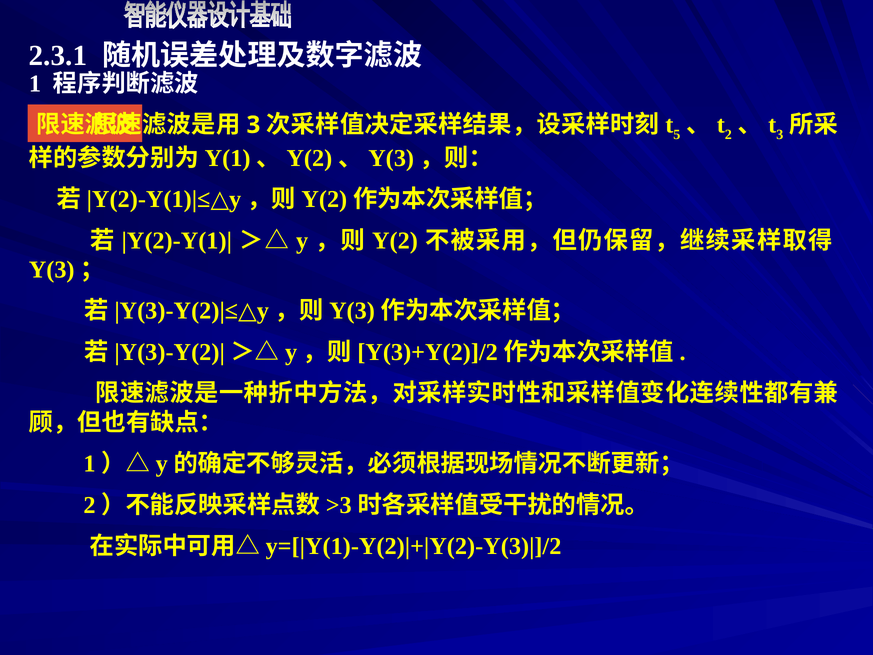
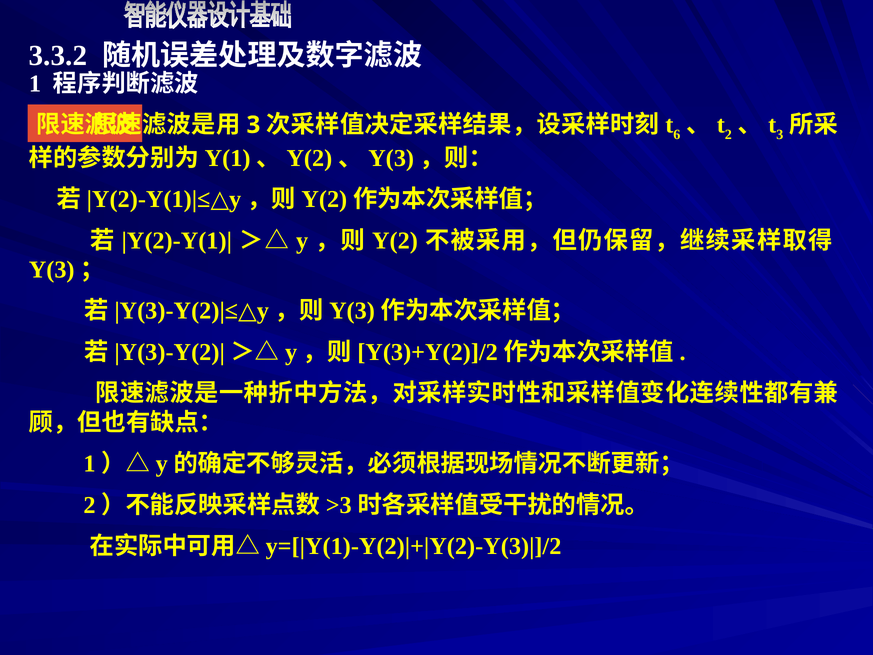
2.3.1: 2.3.1 -> 3.3.2 (58, 55)
5: 5 -> 6 (677, 134)
